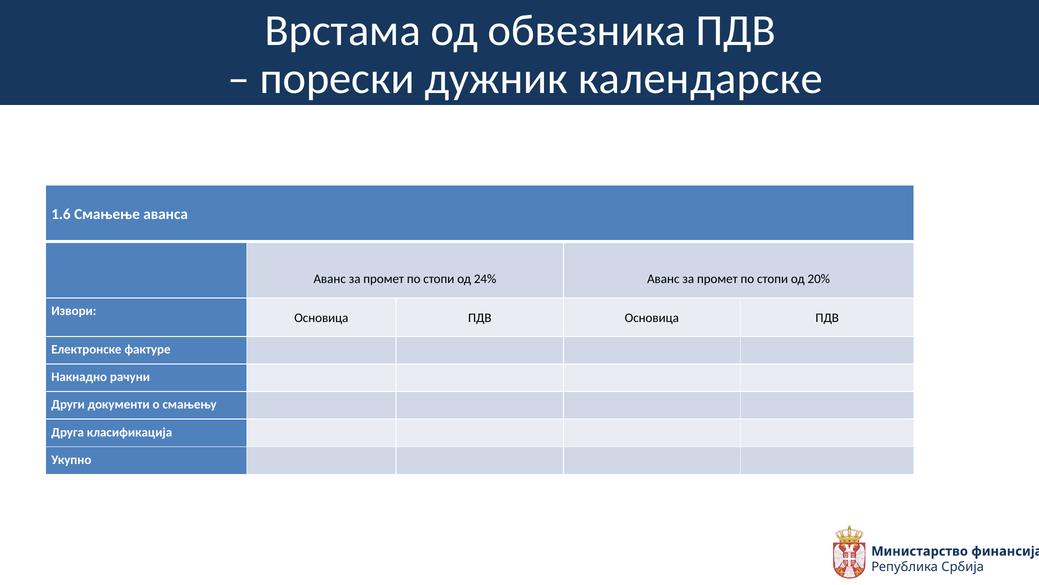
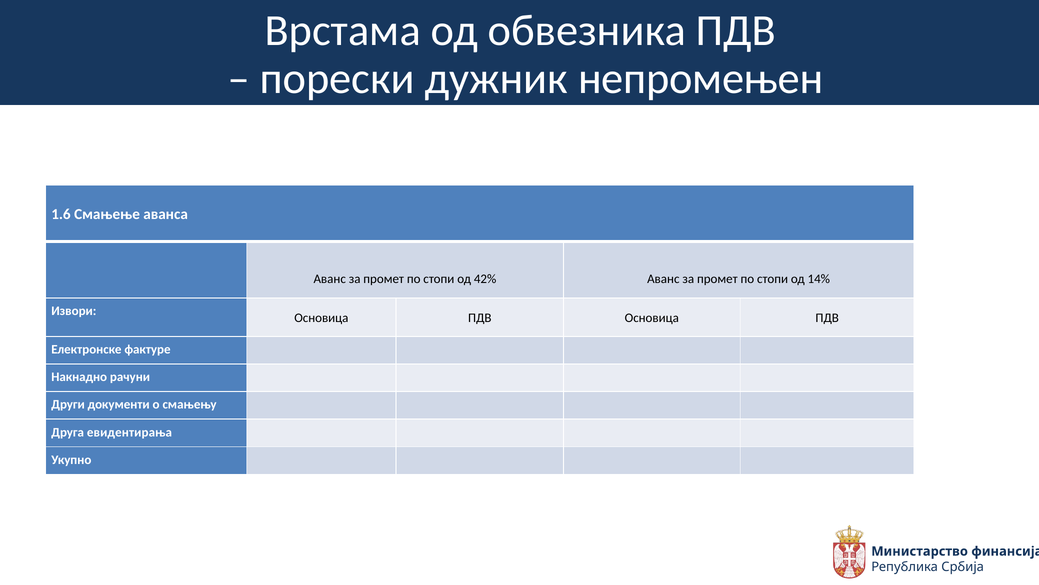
календарске: календарске -> непромењен (701, 78)
24%: 24% -> 42% (485, 279)
20%: 20% -> 14% (819, 279)
класификација: класификација -> евидентирања (129, 432)
